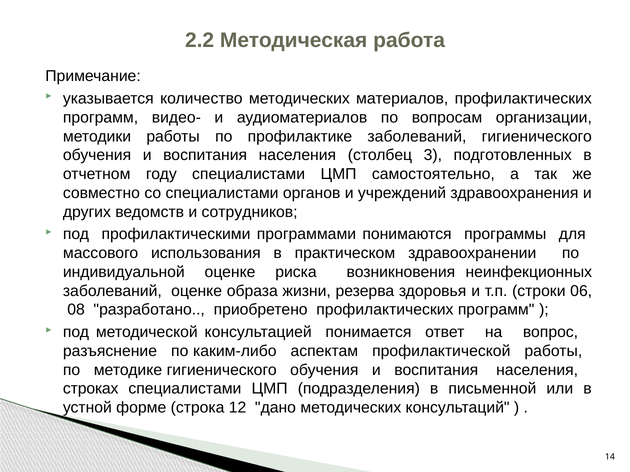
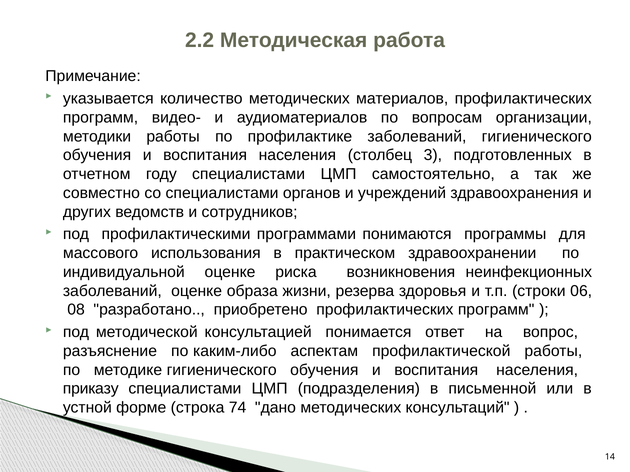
строках: строках -> приказу (91, 389)
12: 12 -> 74 (238, 408)
